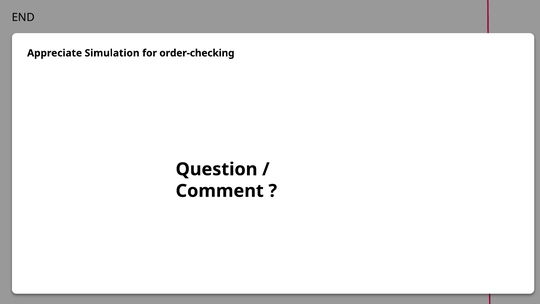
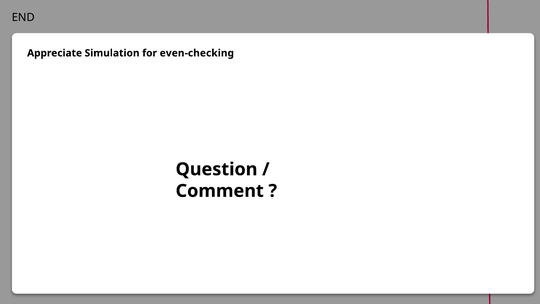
order-checking: order-checking -> even-checking (197, 53)
